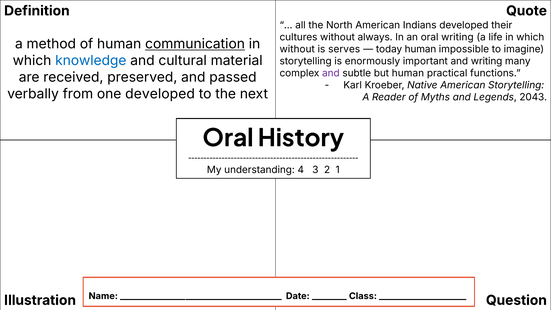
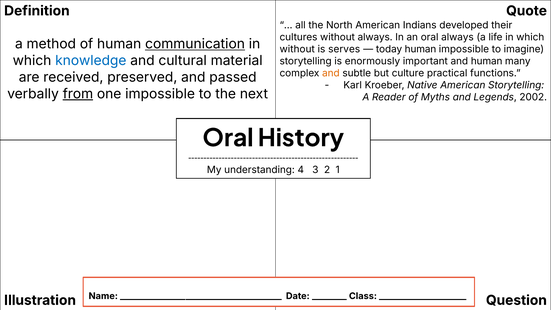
oral writing: writing -> always (457, 37)
and writing: writing -> human (487, 61)
and colour: purple -> orange (331, 73)
but human: human -> culture (408, 73)
from underline: none -> present (78, 94)
one developed: developed -> impossible (160, 94)
2043: 2043 -> 2002 (533, 97)
